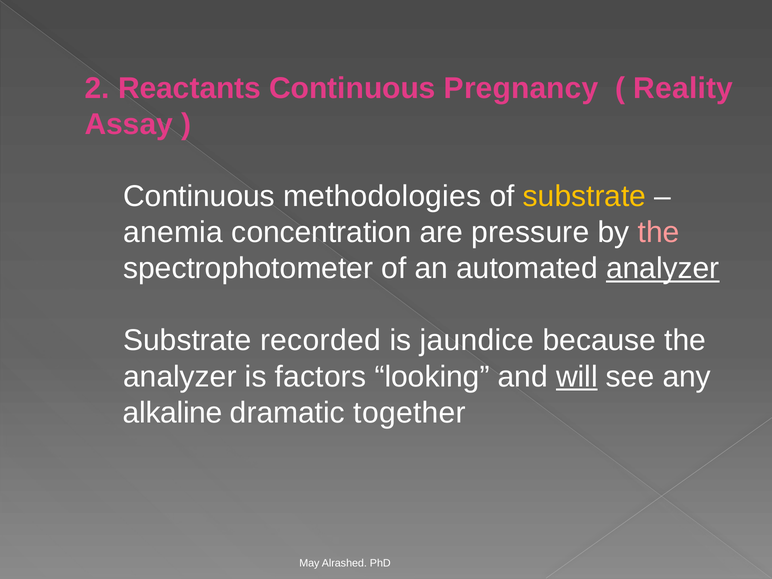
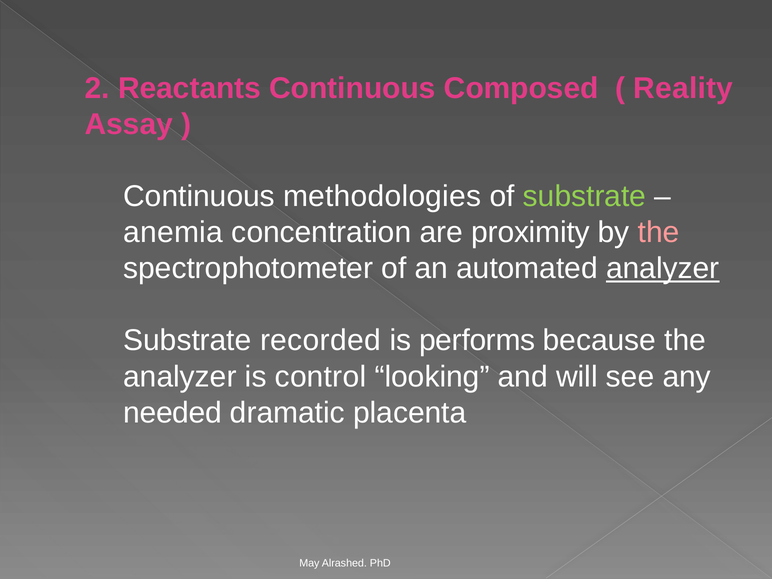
Pregnancy: Pregnancy -> Composed (521, 88)
substrate colour: yellow -> light green (585, 196)
pressure: pressure -> proximity (531, 232)
jaundice: jaundice -> performs (477, 341)
factors: factors -> control (320, 377)
will underline: present -> none (577, 377)
alkaline: alkaline -> needed (173, 413)
together: together -> placenta (410, 413)
